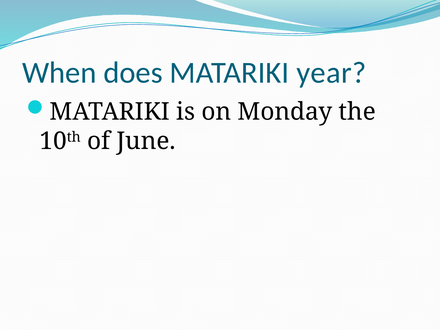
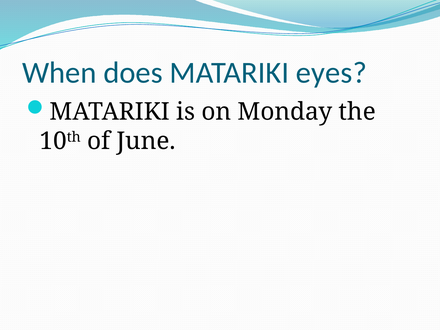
year: year -> eyes (331, 73)
